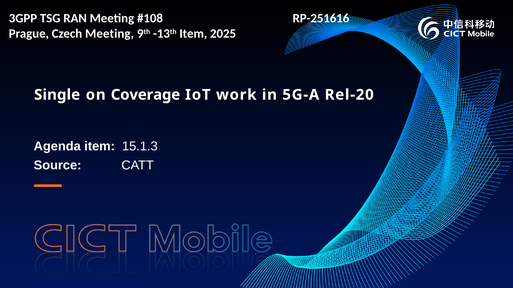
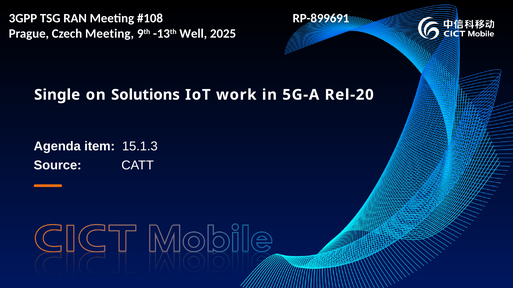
RP-251616: RP-251616 -> RP-899691 (321, 18)
-13th Item: Item -> Well (193, 34)
Coverage: Coverage -> Solutions (145, 95)
